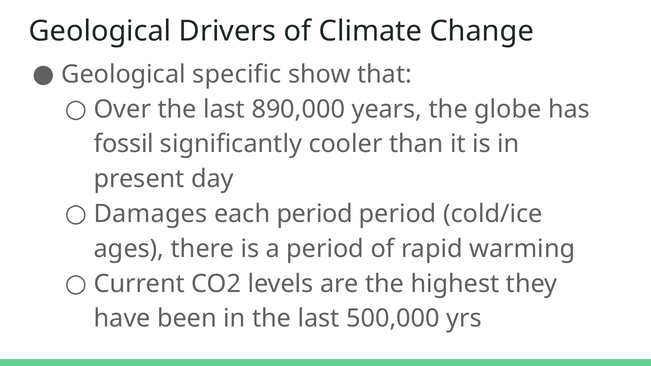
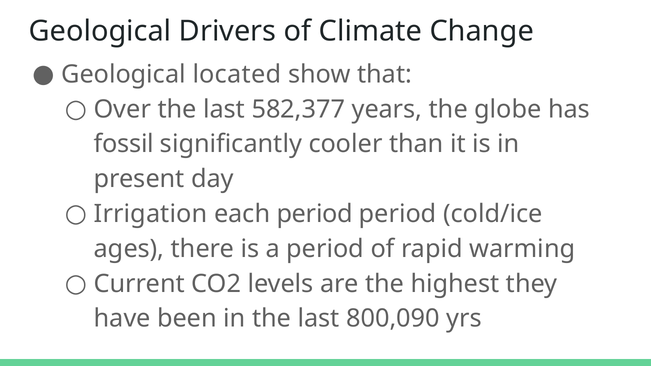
specific: specific -> located (237, 74)
890,000: 890,000 -> 582,377 (298, 109)
Damages: Damages -> Irrigation (151, 214)
500,000: 500,000 -> 800,090 (393, 319)
